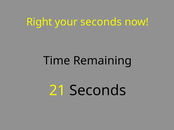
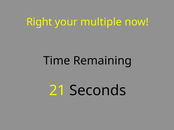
your seconds: seconds -> multiple (101, 22)
